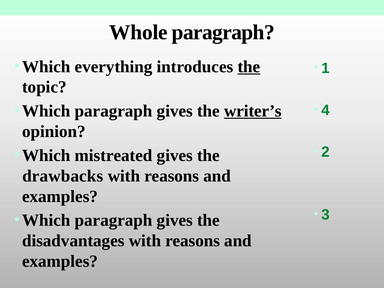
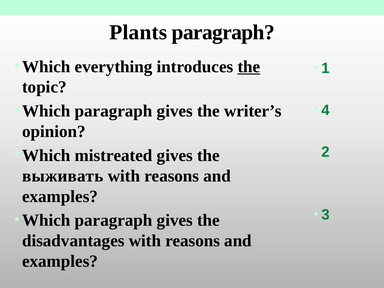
Whole: Whole -> Plants (138, 32)
writer’s underline: present -> none (253, 111)
drawbacks: drawbacks -> выживать (63, 176)
